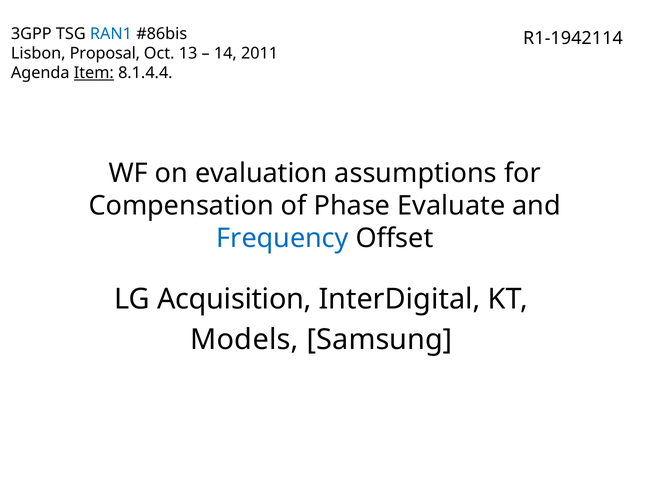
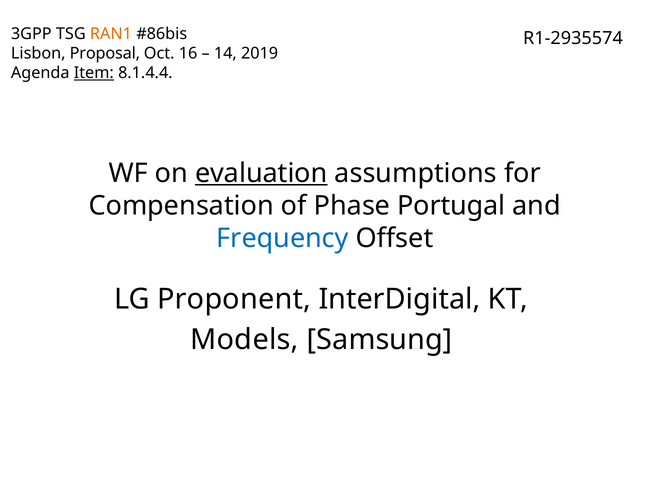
RAN1 colour: blue -> orange (111, 34)
R1-1942114: R1-1942114 -> R1-2935574 (573, 38)
13: 13 -> 16 (188, 53)
2011: 2011 -> 2019 (260, 53)
evaluation underline: none -> present (261, 173)
Evaluate: Evaluate -> Portugal (451, 206)
Acquisition: Acquisition -> Proponent (234, 299)
